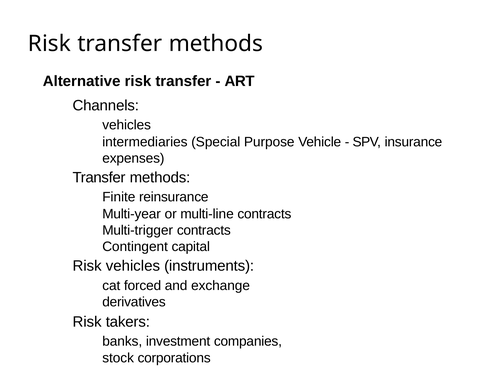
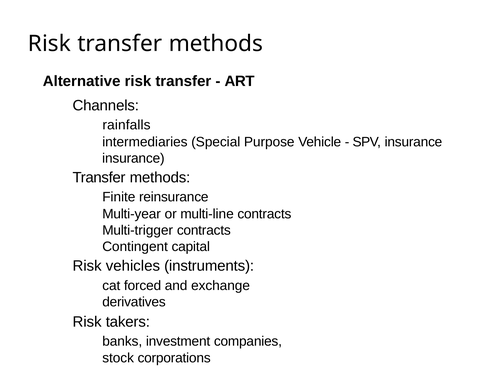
vehicles: vehicles -> rainfalls (127, 125)
expenses: expenses -> insurance (133, 158)
